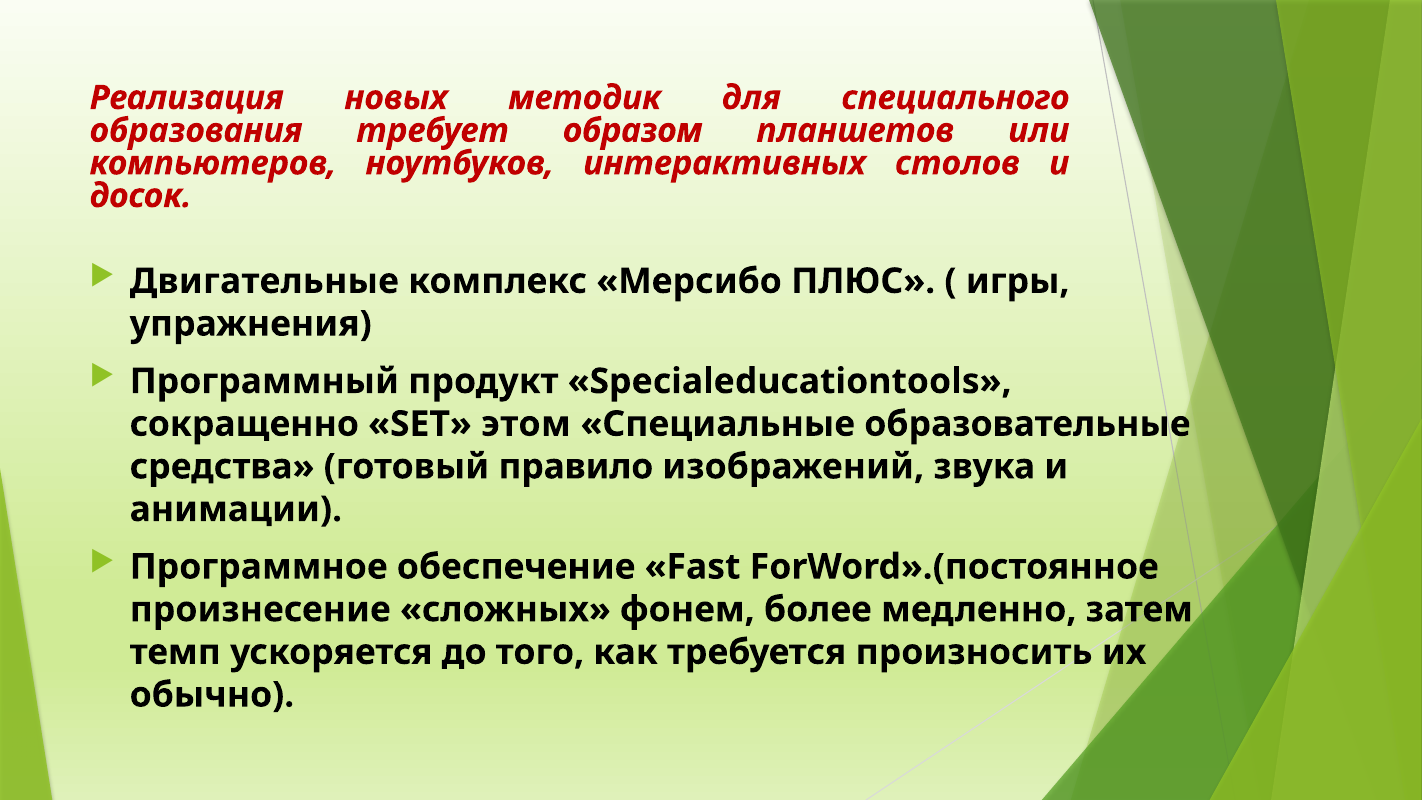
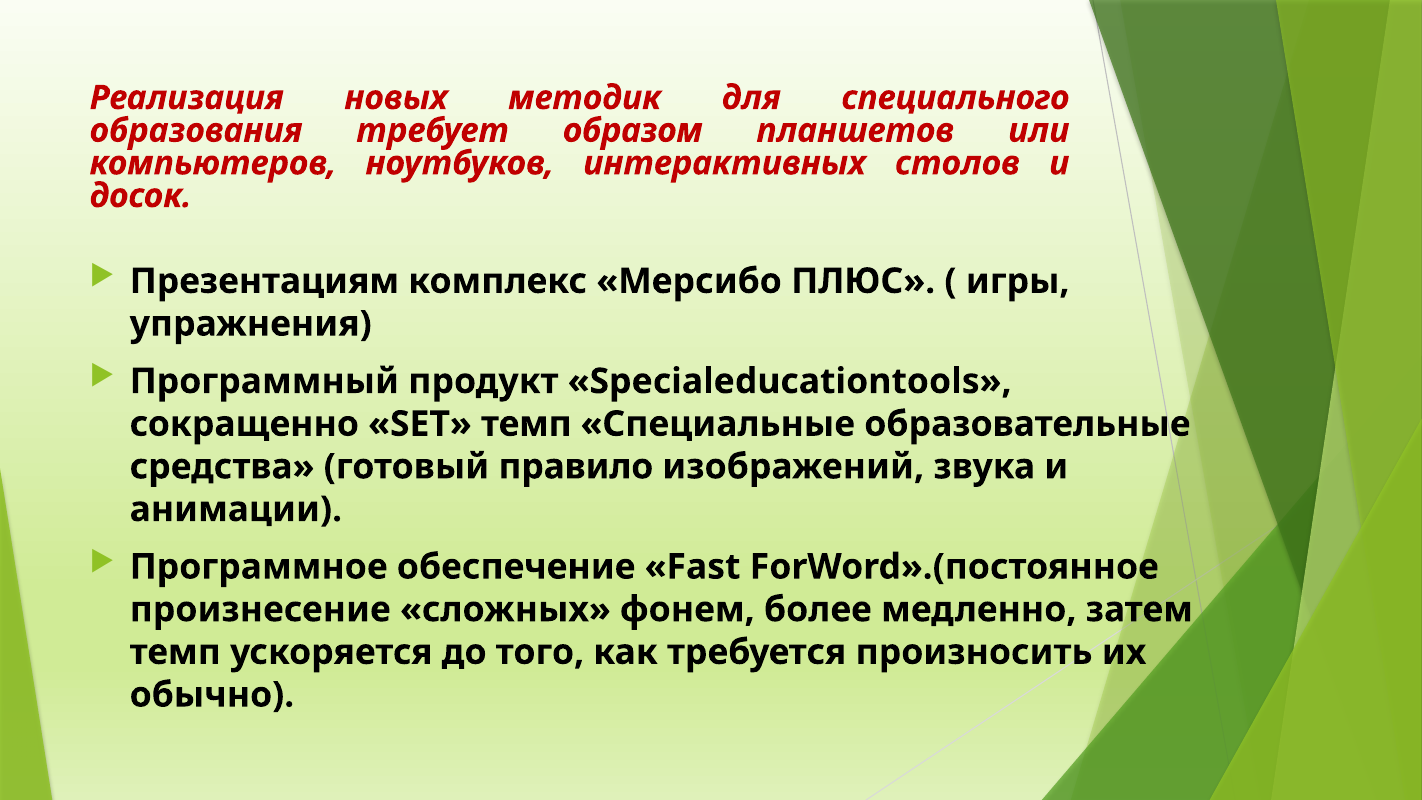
Двигательные: Двигательные -> Презентациям (264, 281)
SET этом: этом -> темп (526, 424)
